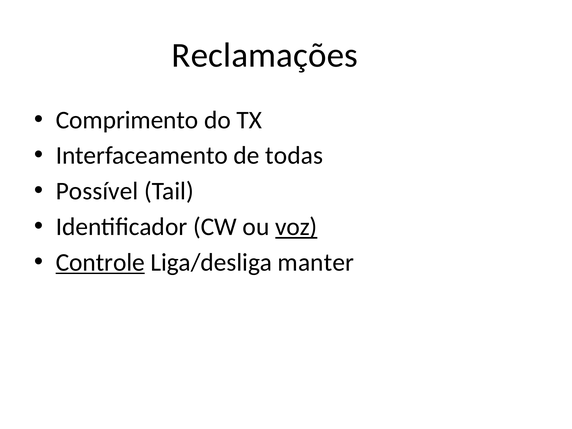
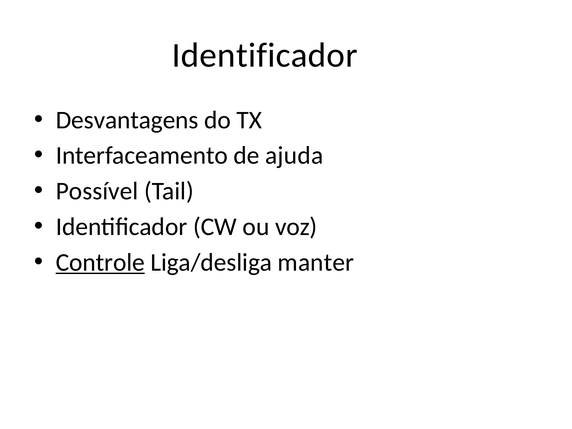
Reclamações: Reclamações -> Identificador (265, 55)
Comprimento: Comprimento -> Desvantagens (127, 120)
todas: todas -> ajuda (294, 156)
voz underline: present -> none (296, 227)
